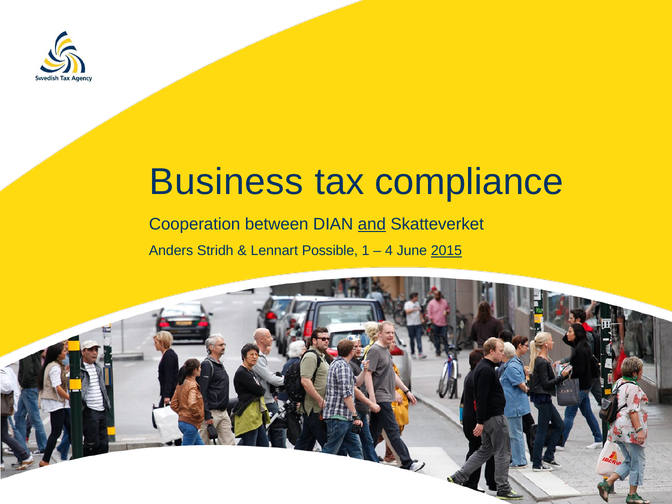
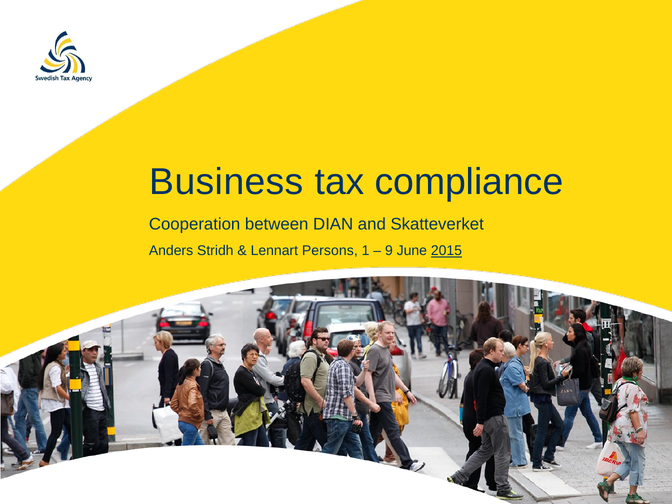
and underline: present -> none (372, 224)
Possible: Possible -> Persons (330, 251)
4: 4 -> 9 (389, 251)
